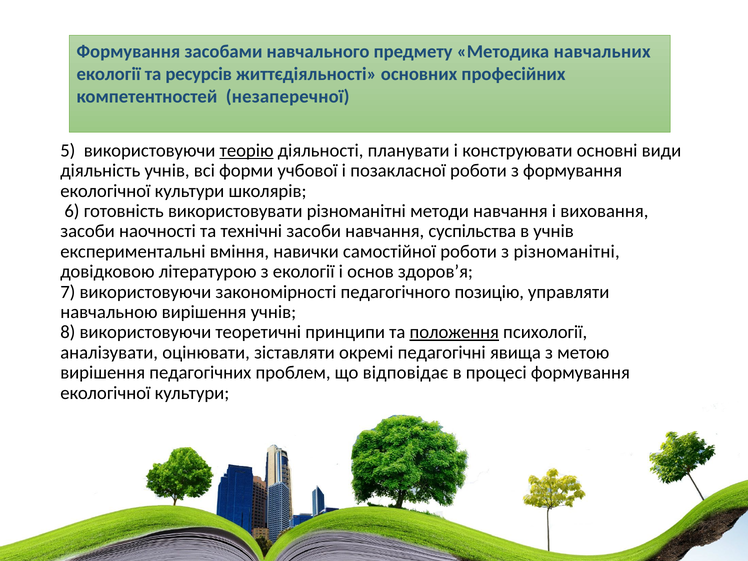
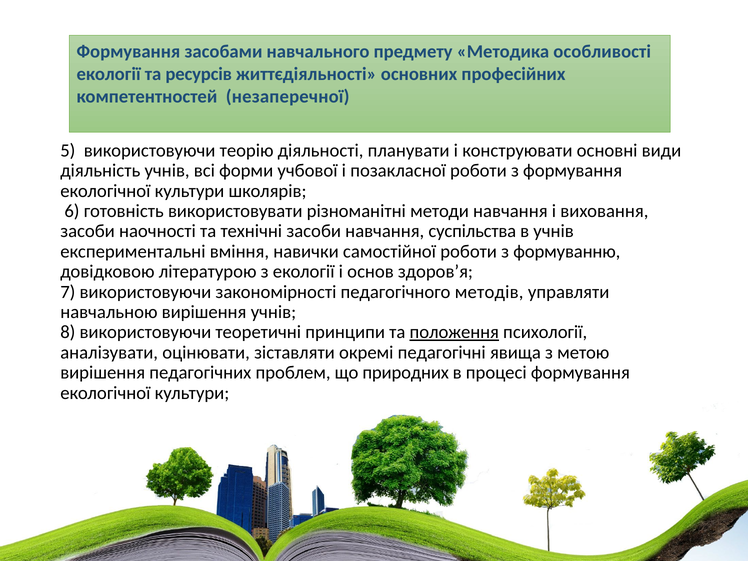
навчальних: навчальних -> особливості (602, 51)
теорію underline: present -> none (247, 150)
з різноманітні: різноманітні -> формуванню (567, 251)
позицію: позицію -> методів (489, 292)
відповідає: відповідає -> природних (406, 373)
